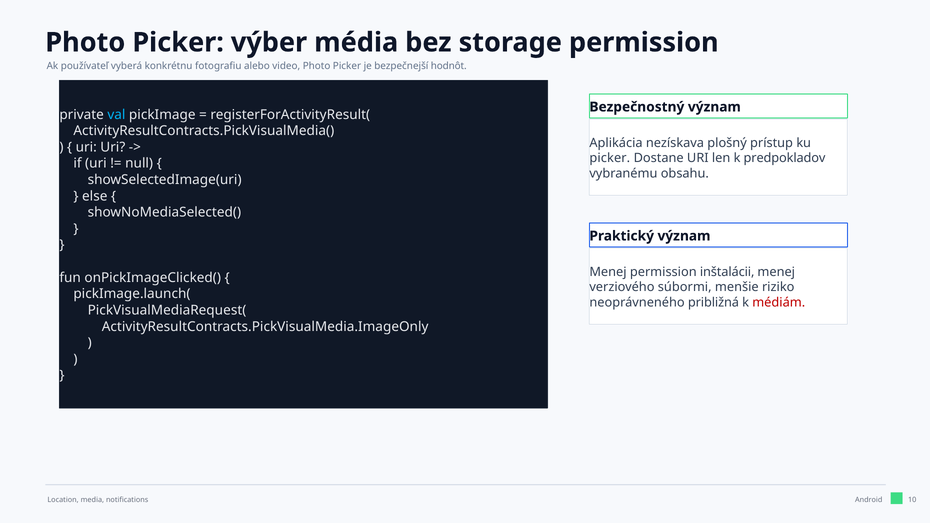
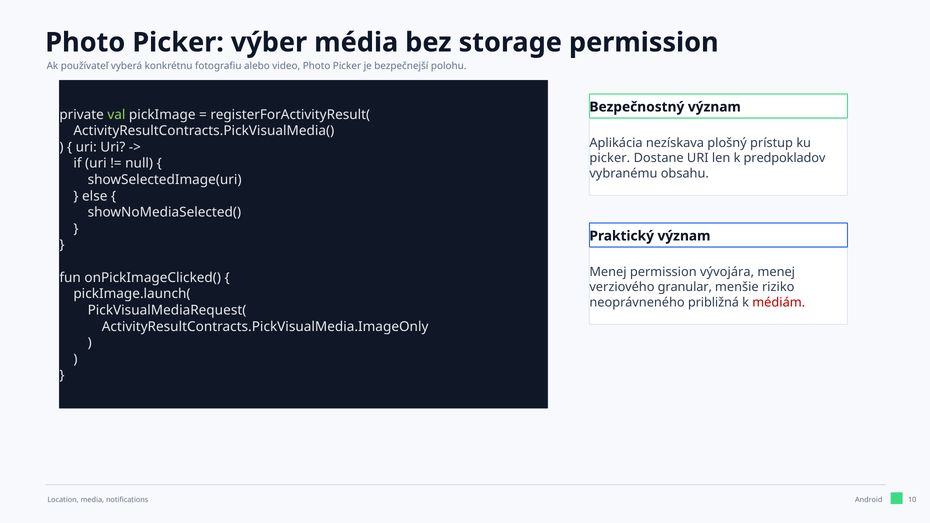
hodnôt: hodnôt -> polohu (449, 66)
val colour: light blue -> light green (116, 115)
inštalácii: inštalácii -> vývojára (727, 272)
súbormi: súbormi -> granular (685, 287)
